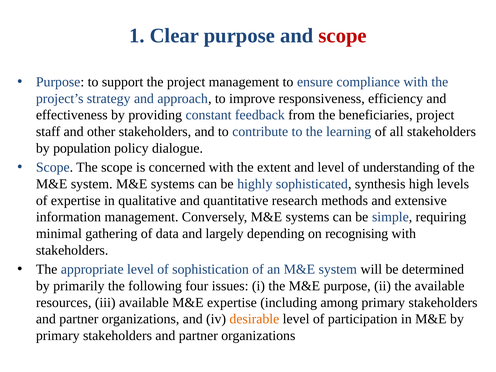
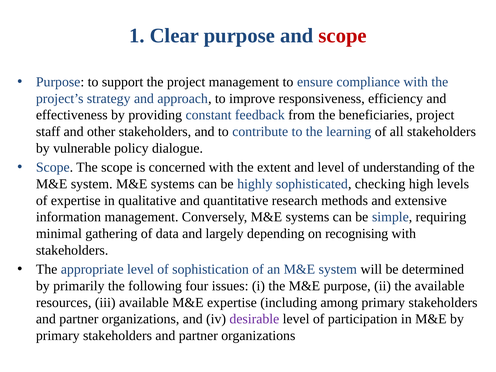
population: population -> vulnerable (82, 148)
synthesis: synthesis -> checking (380, 184)
desirable colour: orange -> purple (254, 319)
